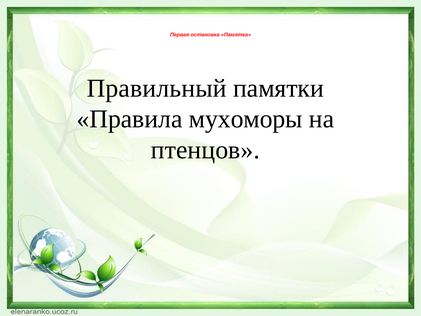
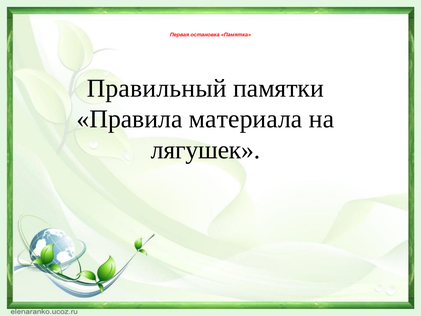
мухоморы: мухоморы -> материала (246, 119)
птенцов: птенцов -> лягушек (206, 150)
